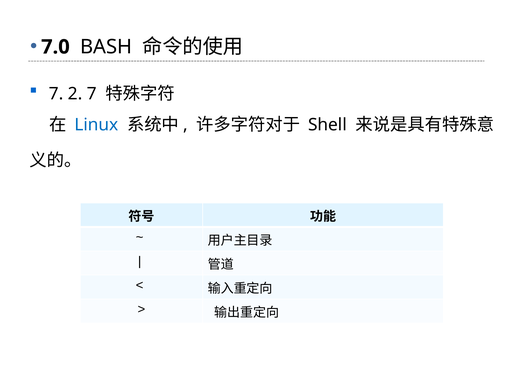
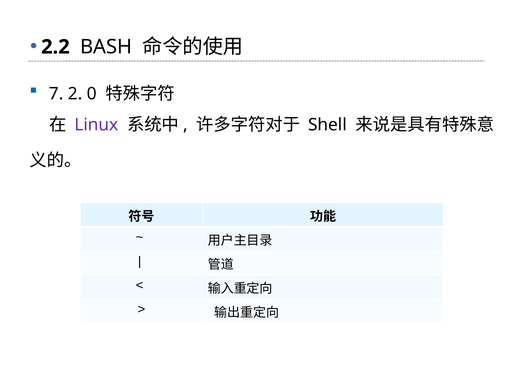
7.0: 7.0 -> 2.2 (55, 47)
2 7: 7 -> 0 (92, 94)
Linux colour: blue -> purple (96, 125)
